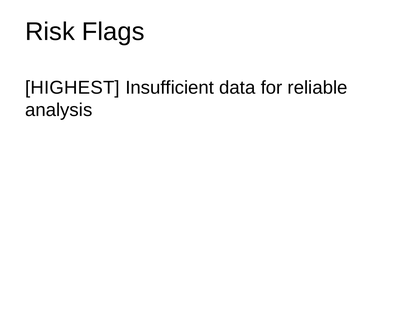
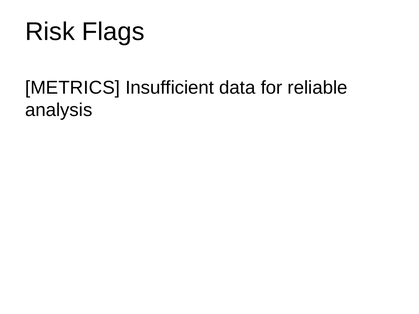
HIGHEST: HIGHEST -> METRICS (73, 88)
